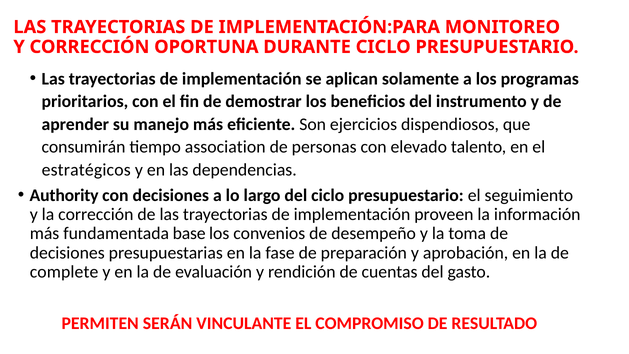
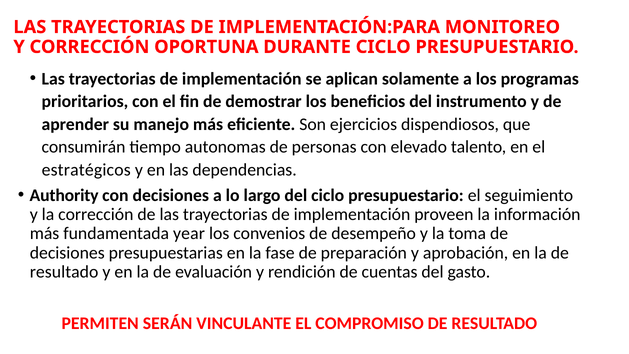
association: association -> autonomas (225, 147)
base: base -> year (189, 233)
complete: complete -> resultado (64, 272)
